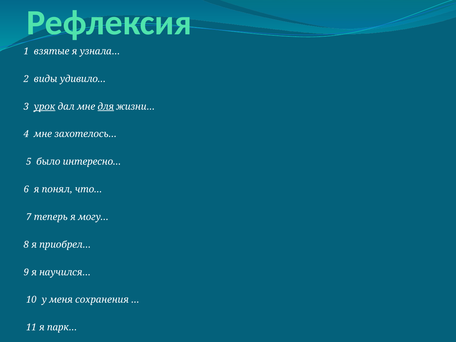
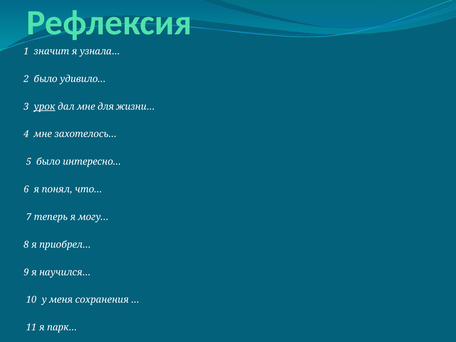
взятые: взятые -> значит (52, 51)
2 виды: виды -> было (46, 79)
для underline: present -> none (106, 107)
